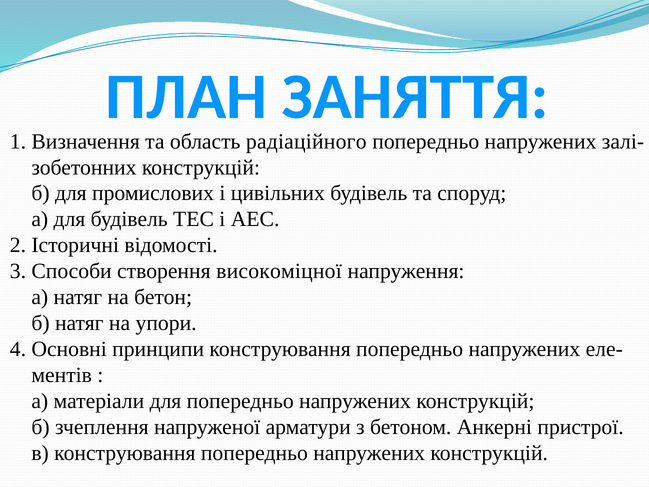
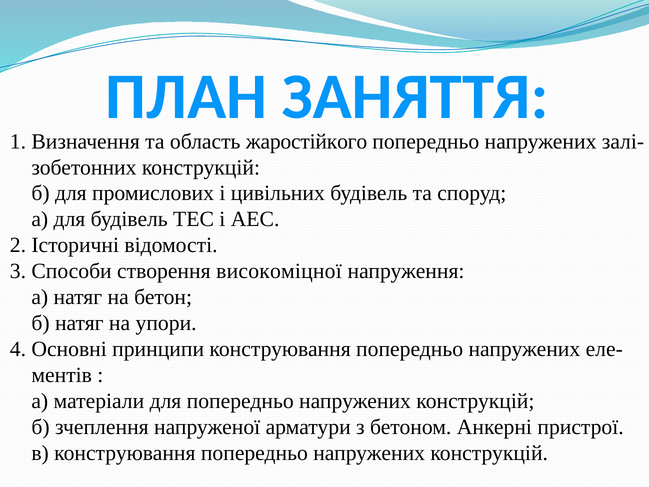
радіаційного: радіаційного -> жаростійкого (307, 141)
